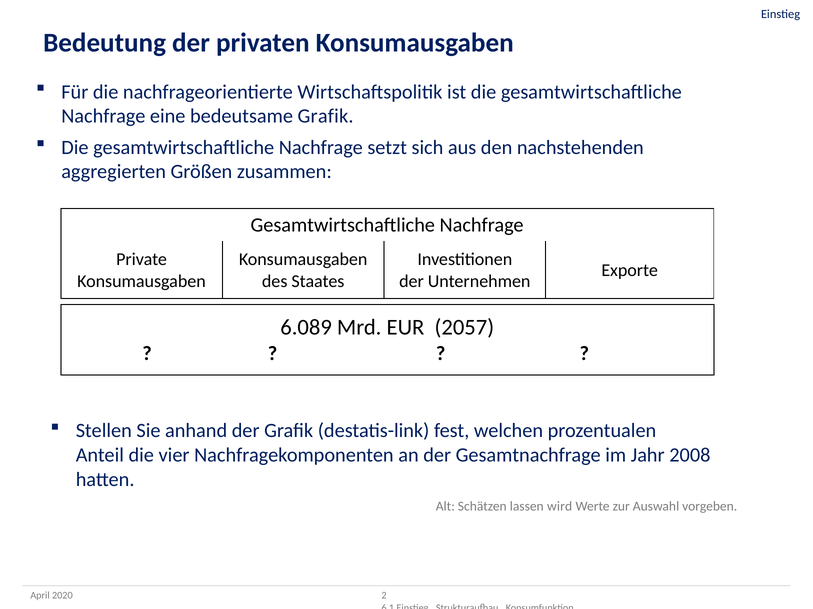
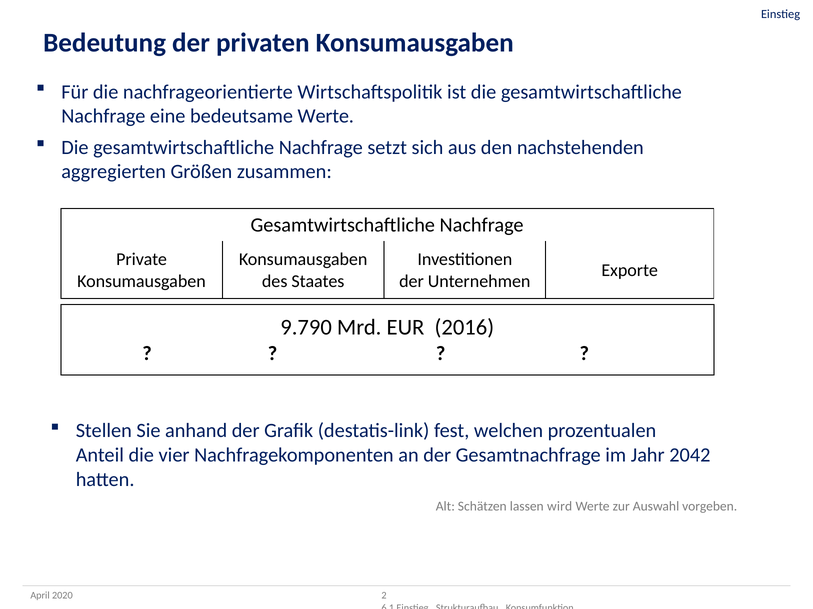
bedeutsame Grafik: Grafik -> Werte (326, 116)
6.089: 6.089 -> 9.790 (306, 328)
2057: 2057 -> 2016 (464, 328)
2008: 2008 -> 2042 (690, 456)
